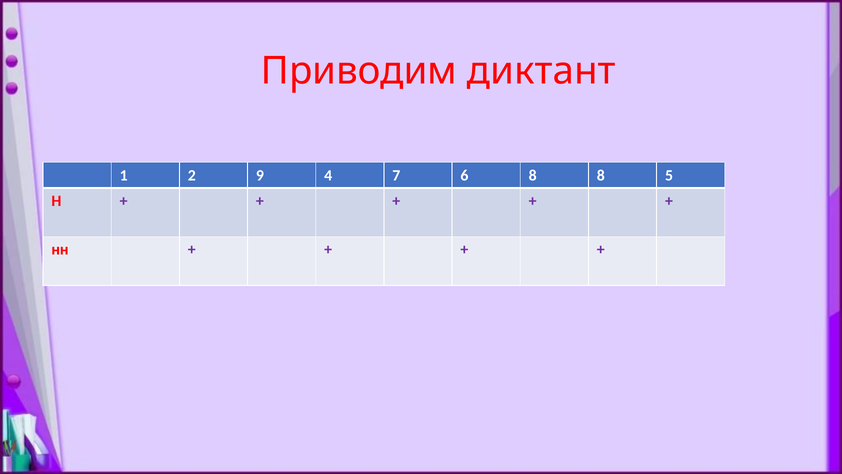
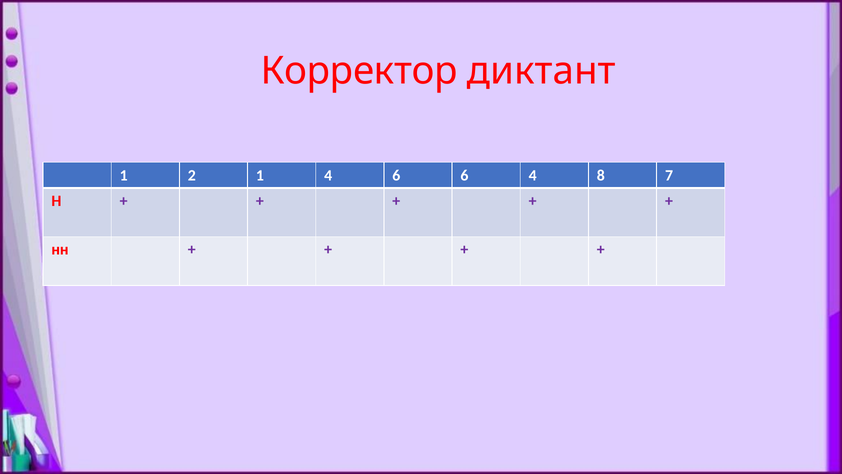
Приводим: Приводим -> Корректор (359, 71)
2 9: 9 -> 1 (260, 175)
4 7: 7 -> 6 (396, 175)
6 8: 8 -> 4 (533, 175)
5: 5 -> 7 (669, 175)
